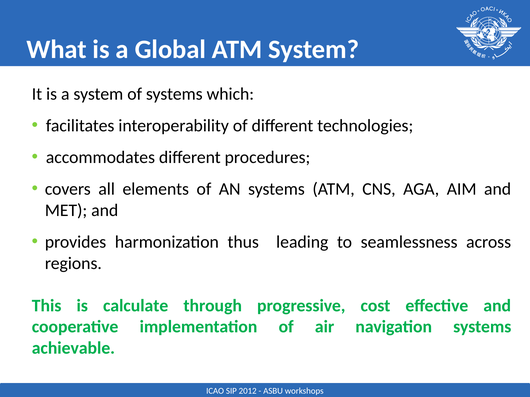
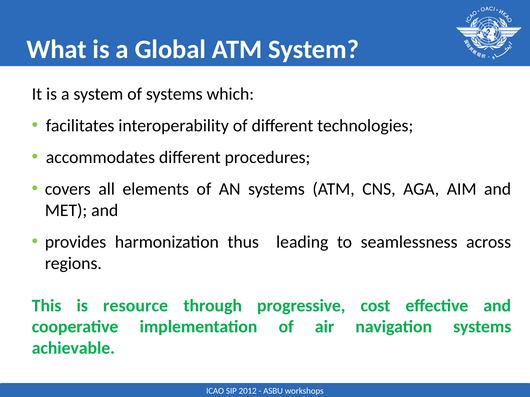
calculate: calculate -> resource (136, 306)
